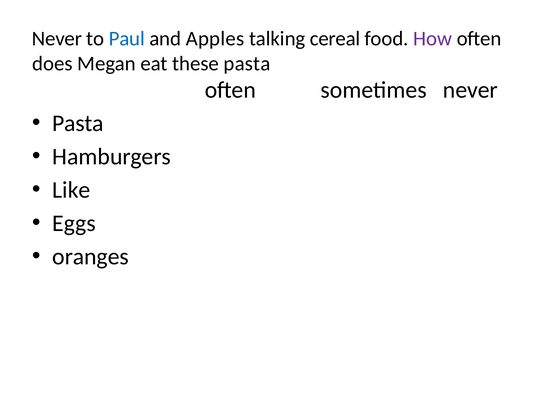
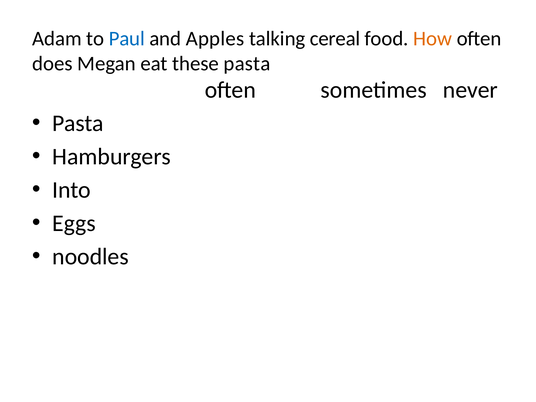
Never: Never -> Adam (57, 39)
How colour: purple -> orange (433, 39)
Like: Like -> Into (71, 190)
oranges: oranges -> noodles (90, 257)
